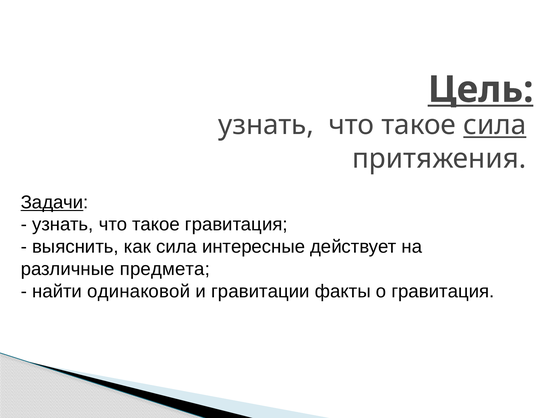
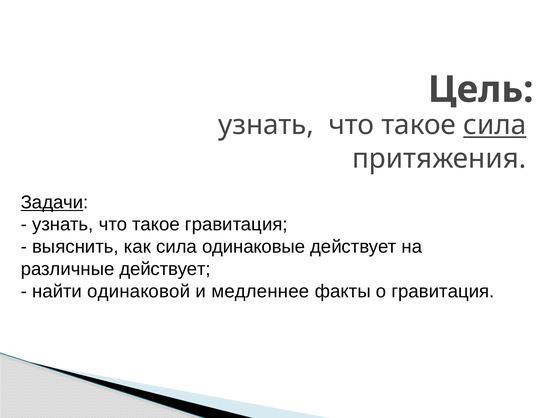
Цель underline: present -> none (481, 90)
интересные: интересные -> одинаковые (254, 247)
различные предмета: предмета -> действует (165, 269)
гравитации: гравитации -> медленнее (260, 292)
